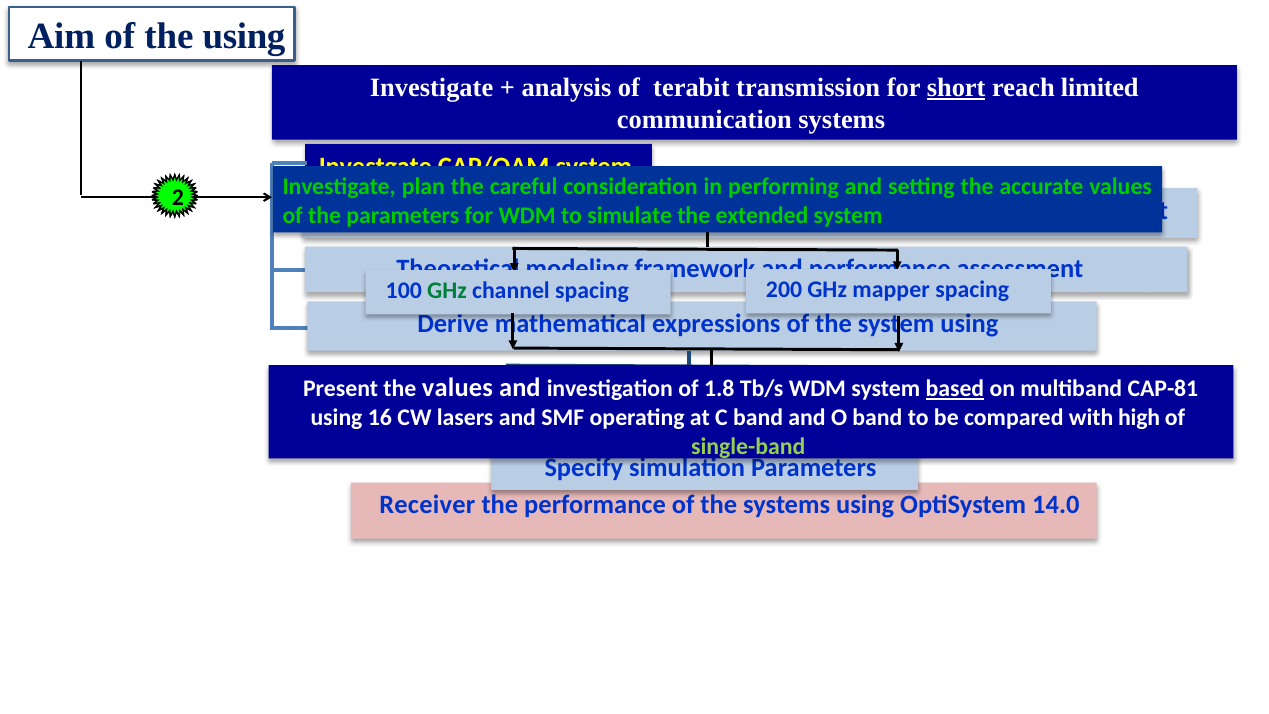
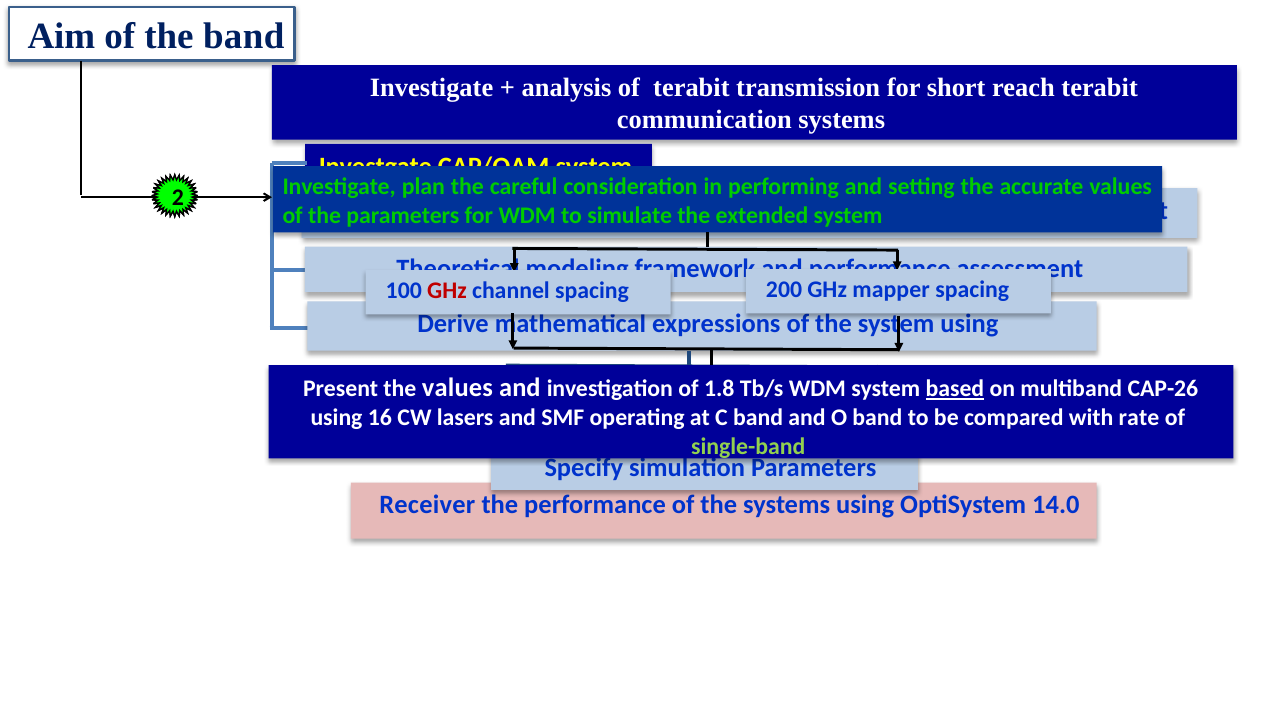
the using: using -> band (244, 36)
short underline: present -> none (956, 88)
reach limited: limited -> terabit (1100, 88)
GHz colour: green -> red (447, 291)
CAP-81: CAP-81 -> CAP-26 (1163, 388)
high: high -> rate (1139, 418)
